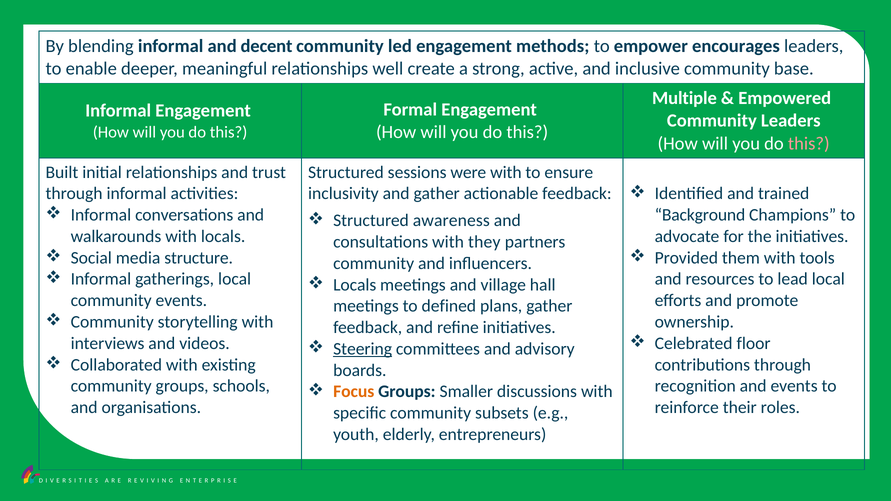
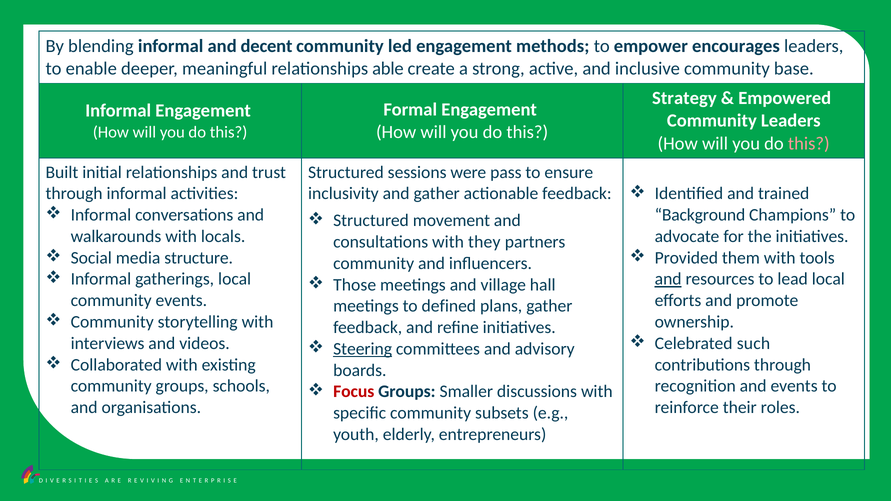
well: well -> able (388, 69)
Multiple: Multiple -> Strategy (684, 98)
were with: with -> pass (506, 172)
awareness: awareness -> movement (451, 221)
and underline: none -> present (668, 279)
Locals: Locals -> Those (355, 285)
floor: floor -> such (753, 343)
Focus colour: orange -> red (354, 392)
